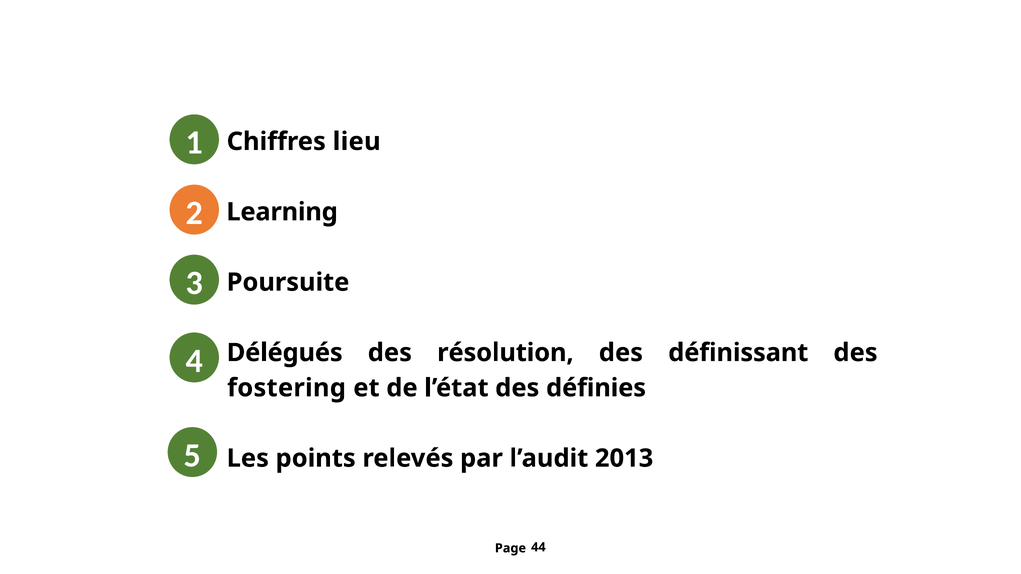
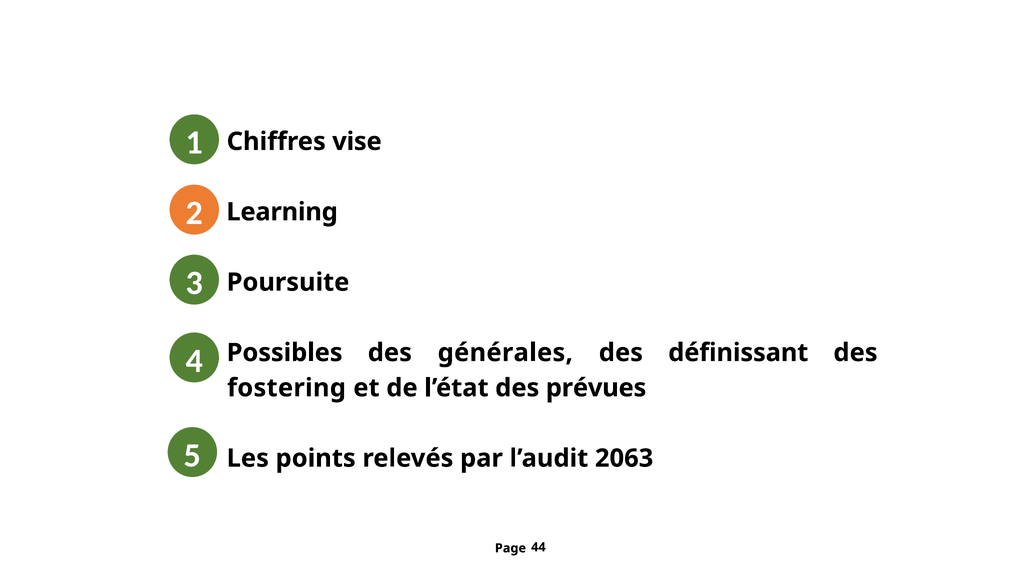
lieu: lieu -> vise (357, 142)
Délégués: Délégués -> Possibles (285, 353)
résolution: résolution -> générales (505, 353)
définies: définies -> prévues (596, 388)
2013: 2013 -> 2063 (624, 459)
